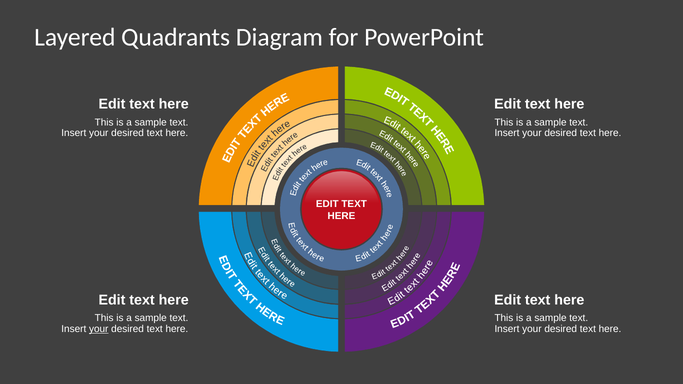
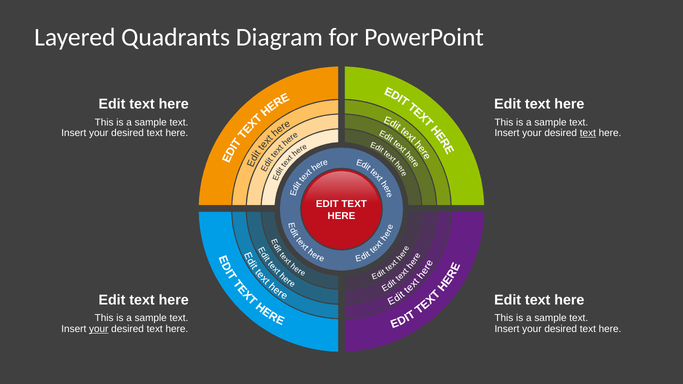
text underline: none -> present (588, 133)
